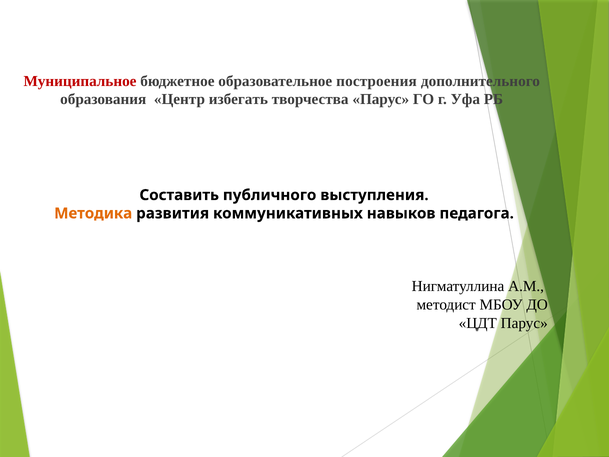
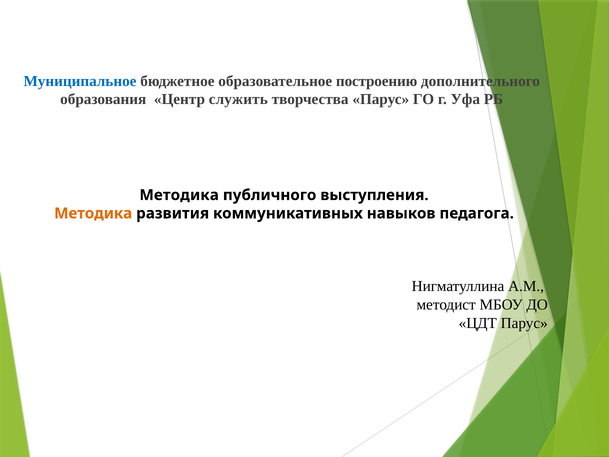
Муниципальное colour: red -> blue (80, 81)
построения: построения -> построению (377, 81)
избегать: избегать -> служить (238, 99)
Составить: Составить -> Методика (179, 195)
